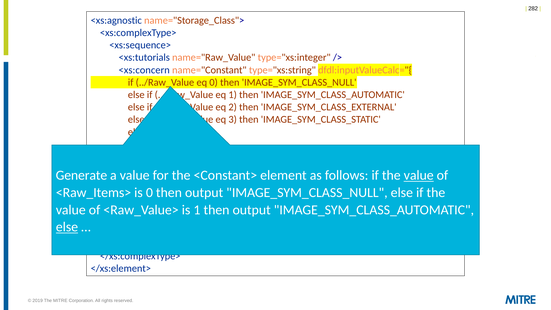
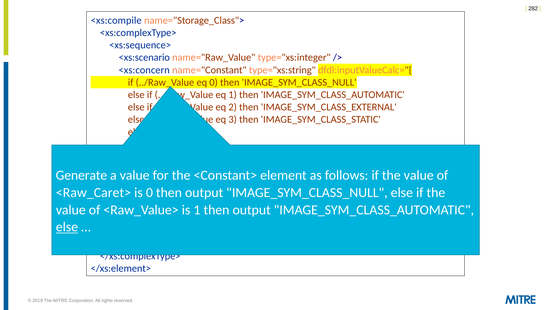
<xs:agnostic: <xs:agnostic -> <xs:compile (116, 20)
<xs:tutorials: <xs:tutorials -> <xs:scenario (144, 58)
value underline: present -> none (419, 175)
<Raw_Items>: <Raw_Items> -> <Raw_Caret> (93, 193)
